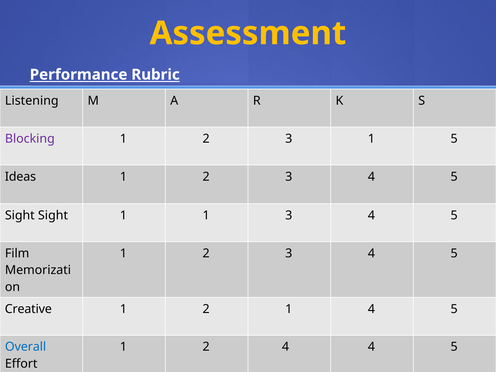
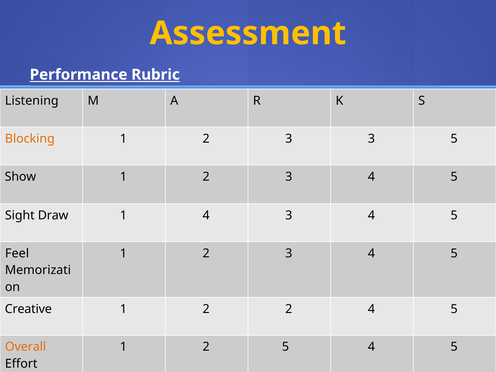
Blocking colour: purple -> orange (30, 139)
3 1: 1 -> 3 (371, 139)
Ideas: Ideas -> Show (20, 177)
Sight Sight: Sight -> Draw (53, 215)
1 1: 1 -> 4 (206, 215)
Film: Film -> Feel (17, 253)
2 1: 1 -> 2 (289, 309)
Overall colour: blue -> orange (26, 347)
2 4: 4 -> 5 (286, 347)
